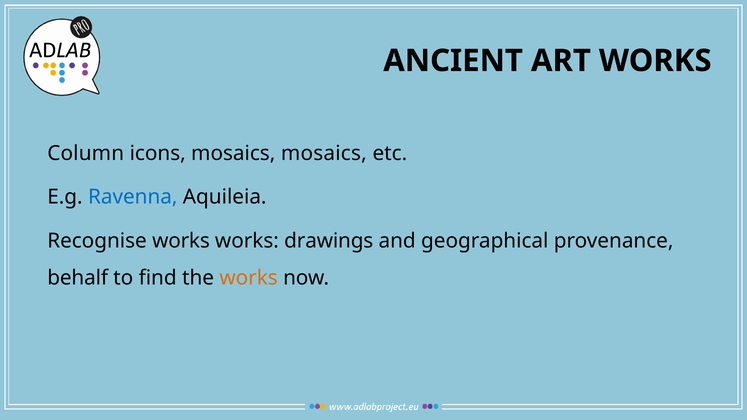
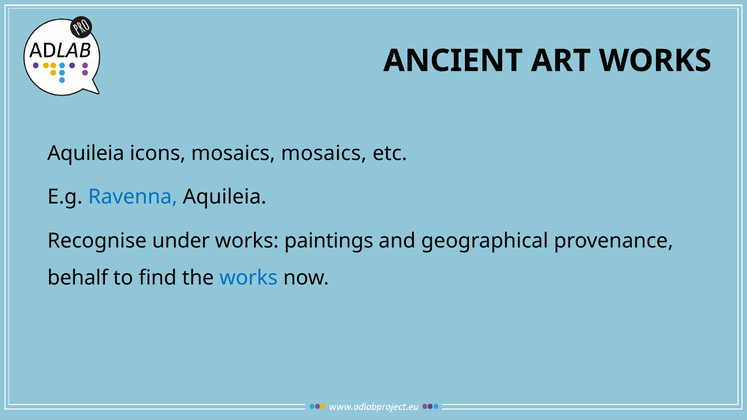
Column: Column -> Aquileia (86, 153)
Recognise works: works -> under (181, 241)
drawings: drawings -> paintings (329, 241)
works colour: orange -> blue (249, 278)
